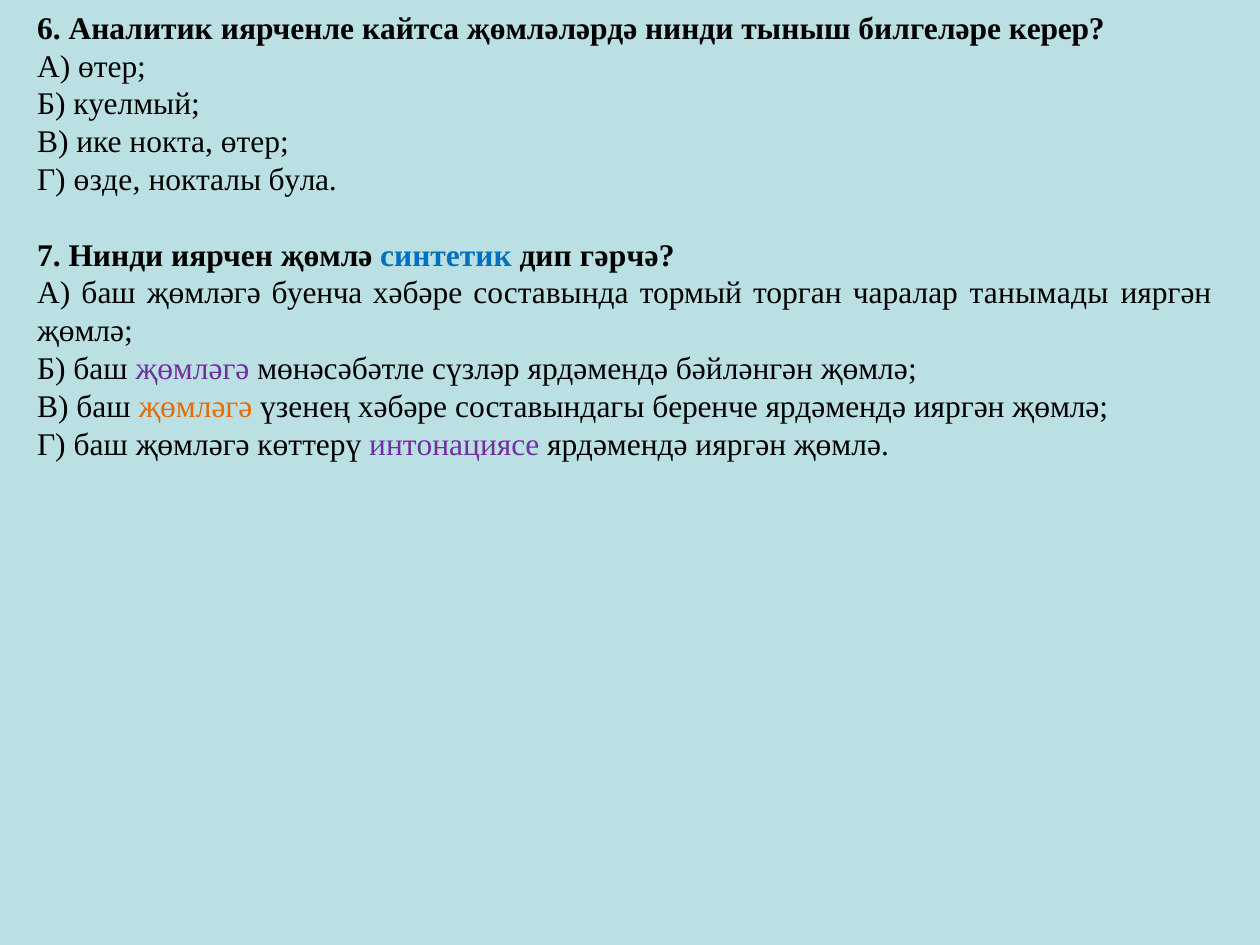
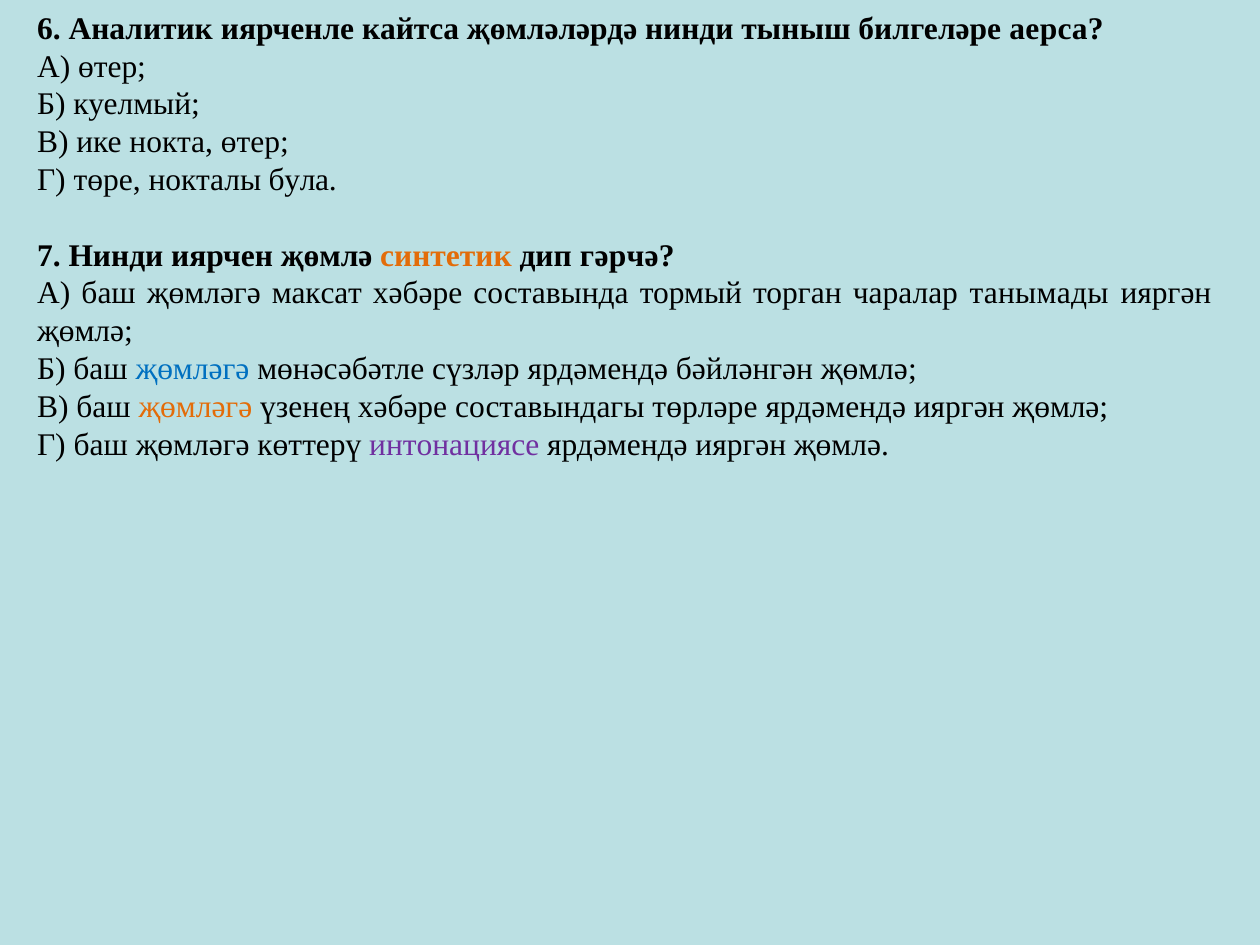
керер: керер -> аерса (1057, 29)
өзде: өзде -> төре (107, 180)
синтетик colour: blue -> orange (446, 256)
буенча: буенча -> максат (317, 294)
җөмләгә colour: purple -> blue (192, 369)
беренче: беренче -> төрләре (705, 407)
